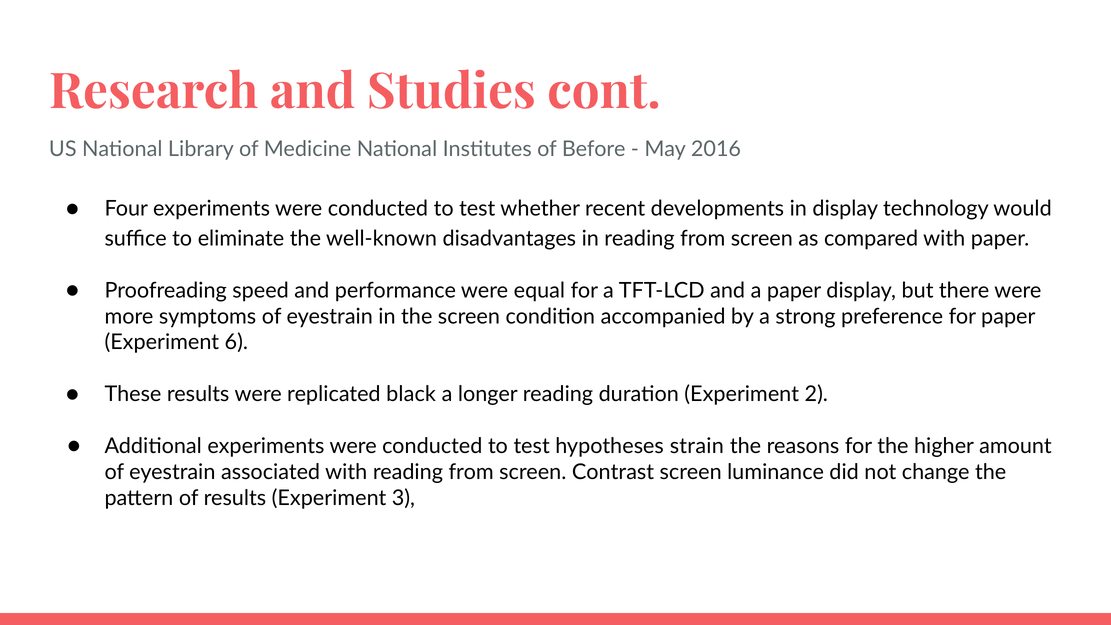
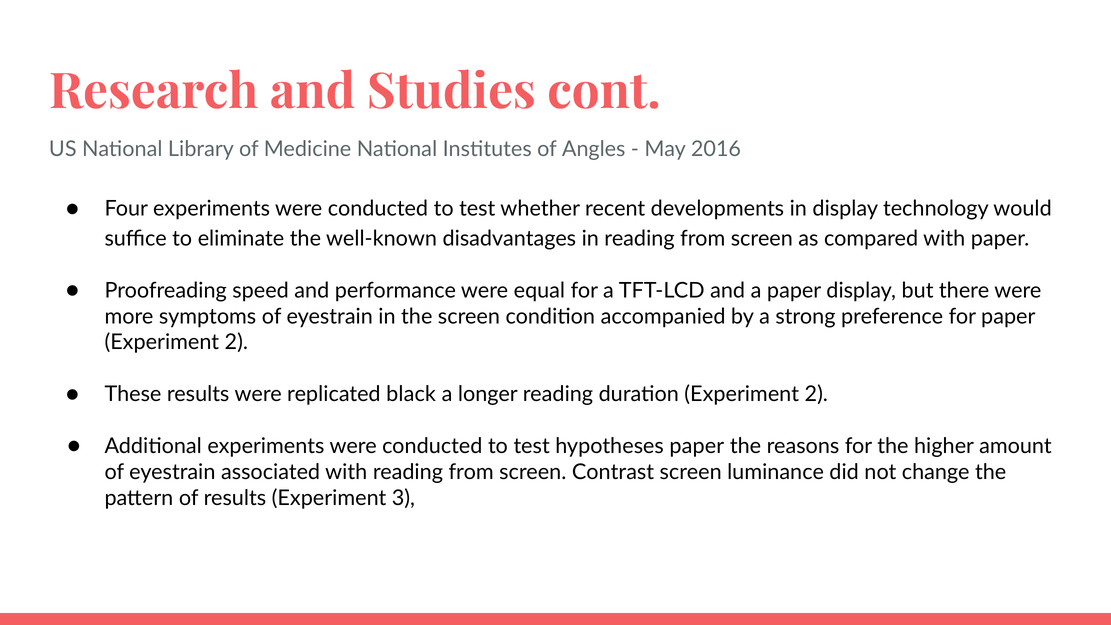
Before: Before -> Angles (594, 149)
6: 6 -> 2 (236, 342)
hypotheses strain: strain -> paper (697, 446)
